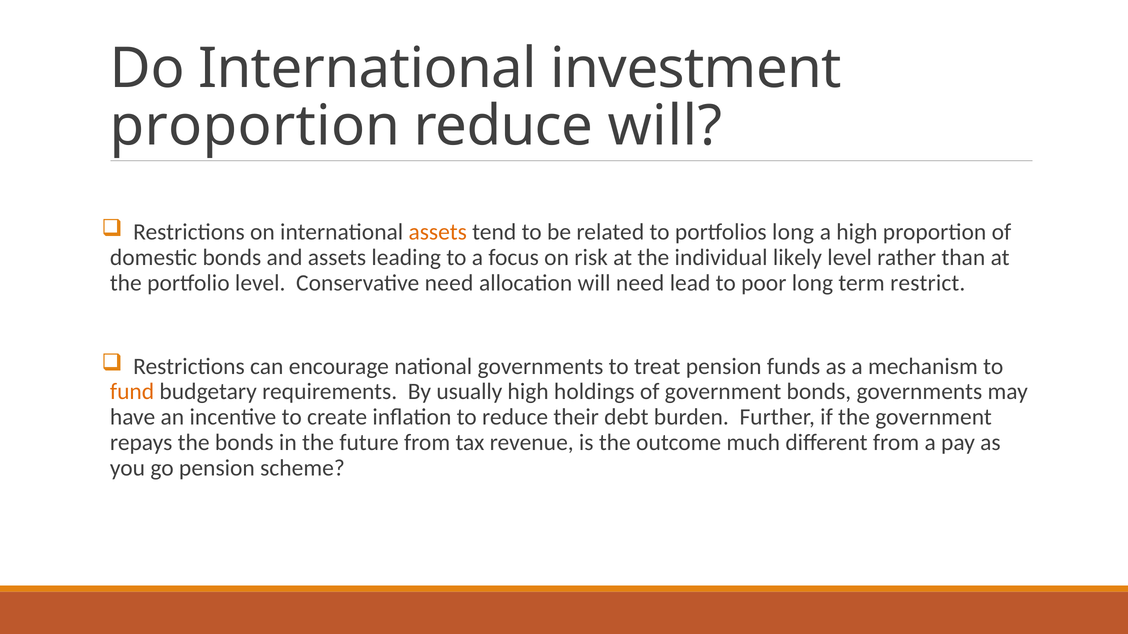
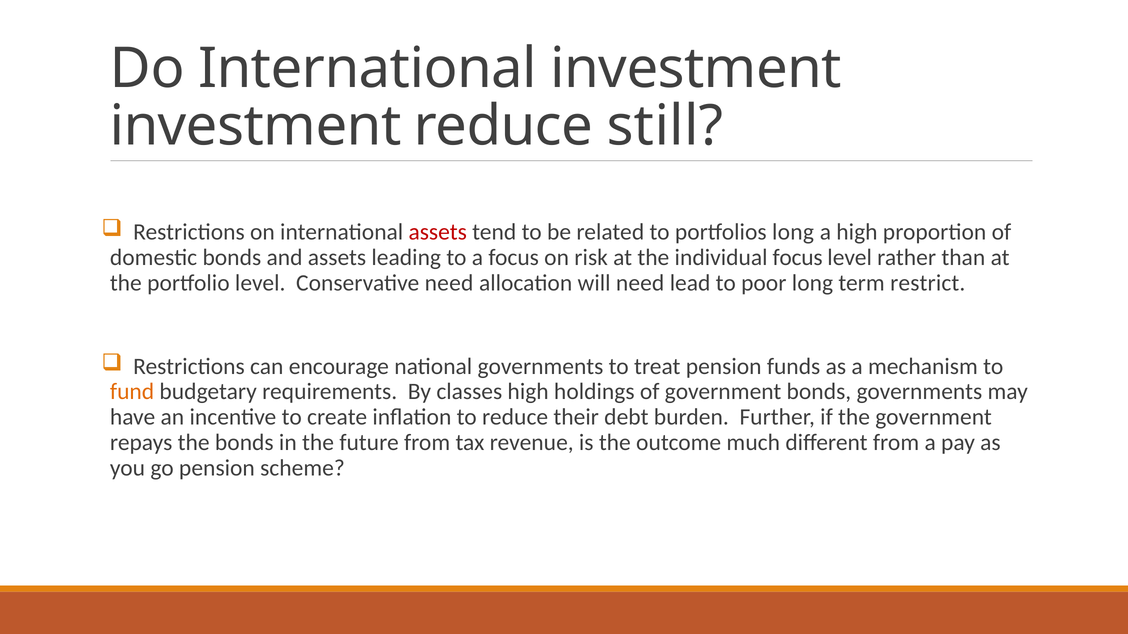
proportion: proportion -> investment (256, 126)
reduce will: will -> still (665, 126)
assets colour: orange -> red (438, 232)
individual likely: likely -> focus (798, 258)
usually: usually -> classes (469, 392)
